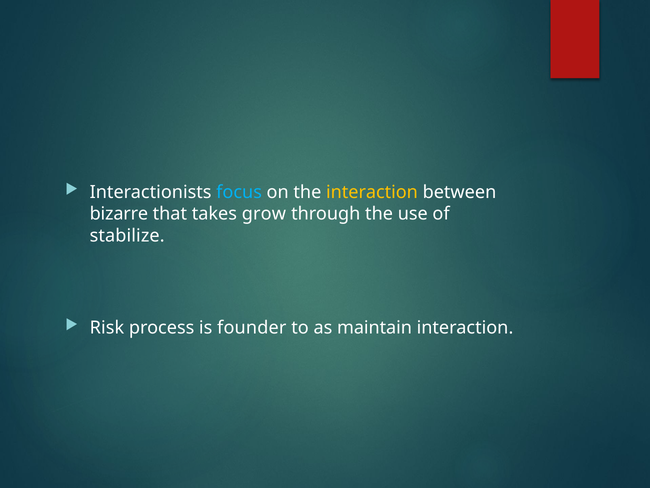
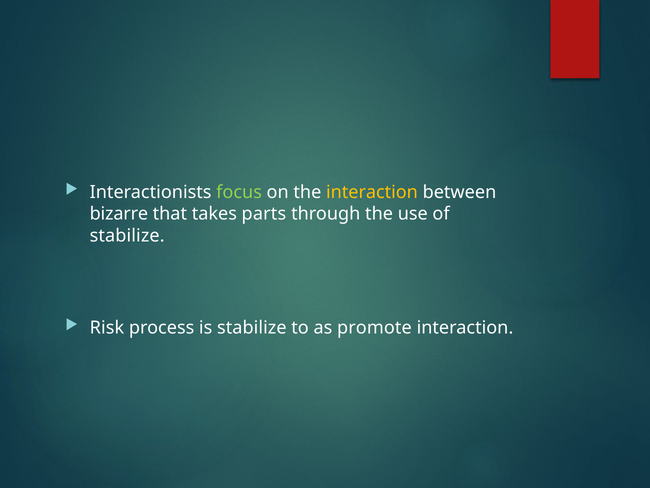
focus colour: light blue -> light green (239, 192)
grow: grow -> parts (264, 214)
is founder: founder -> stabilize (252, 327)
maintain: maintain -> promote (374, 327)
